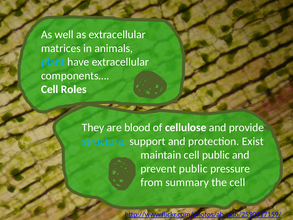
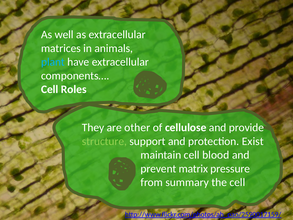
blood: blood -> other (137, 127)
structure colour: light blue -> light green (104, 141)
cell public: public -> blood (216, 155)
prevent public: public -> matrix (193, 169)
